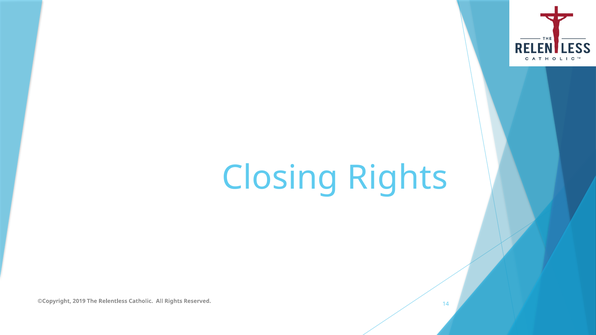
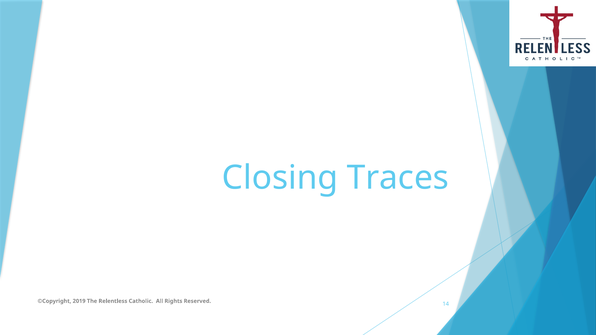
Closing Rights: Rights -> Traces (398, 178)
